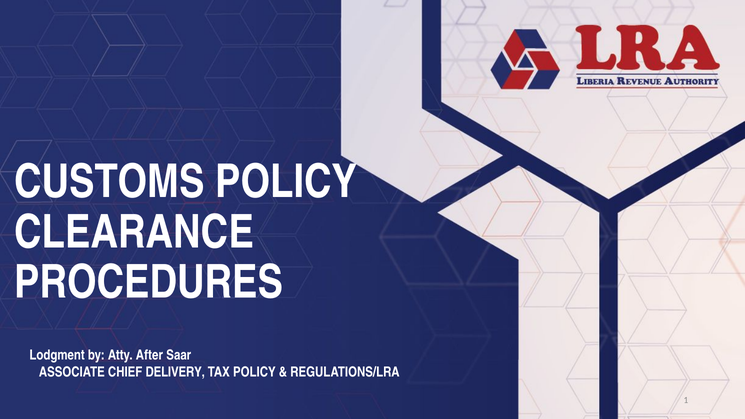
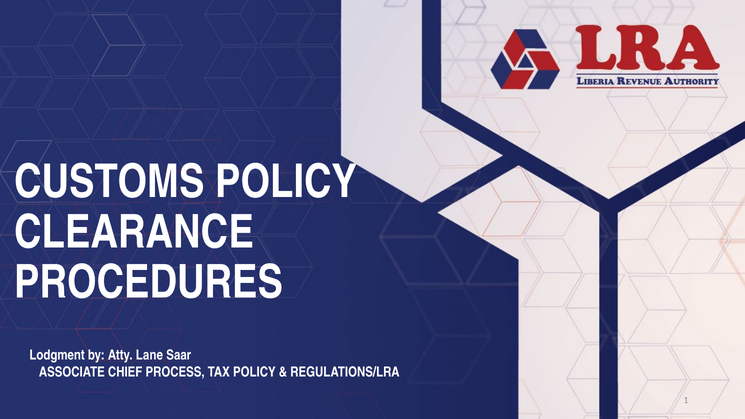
After: After -> Lane (149, 355)
DELIVERY: DELIVERY -> PROCESS (175, 372)
